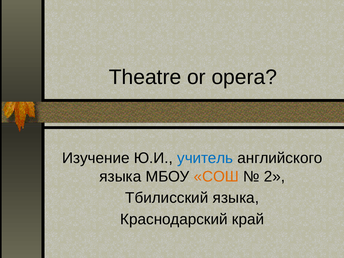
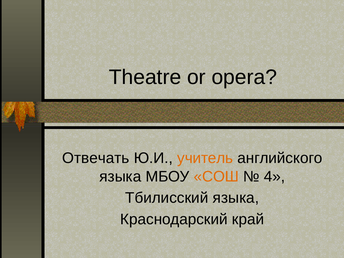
Изучение: Изучение -> Отвечать (96, 158)
учитель colour: blue -> orange (205, 158)
2: 2 -> 4 (274, 177)
